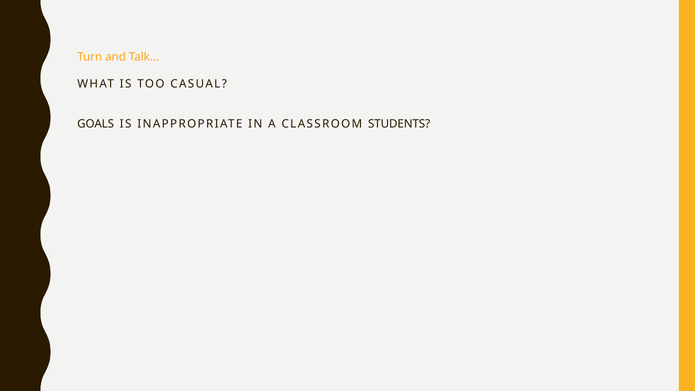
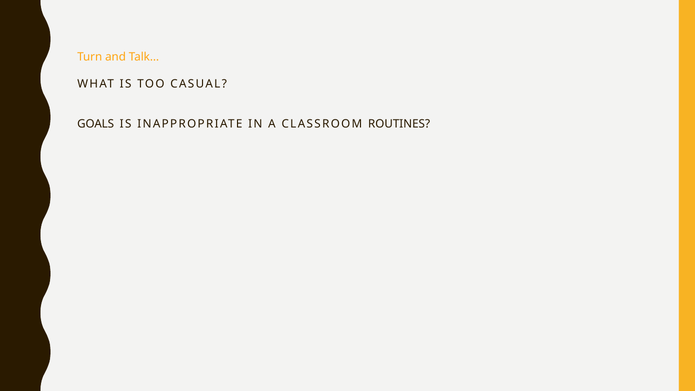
STUDENTS: STUDENTS -> ROUTINES (399, 124)
